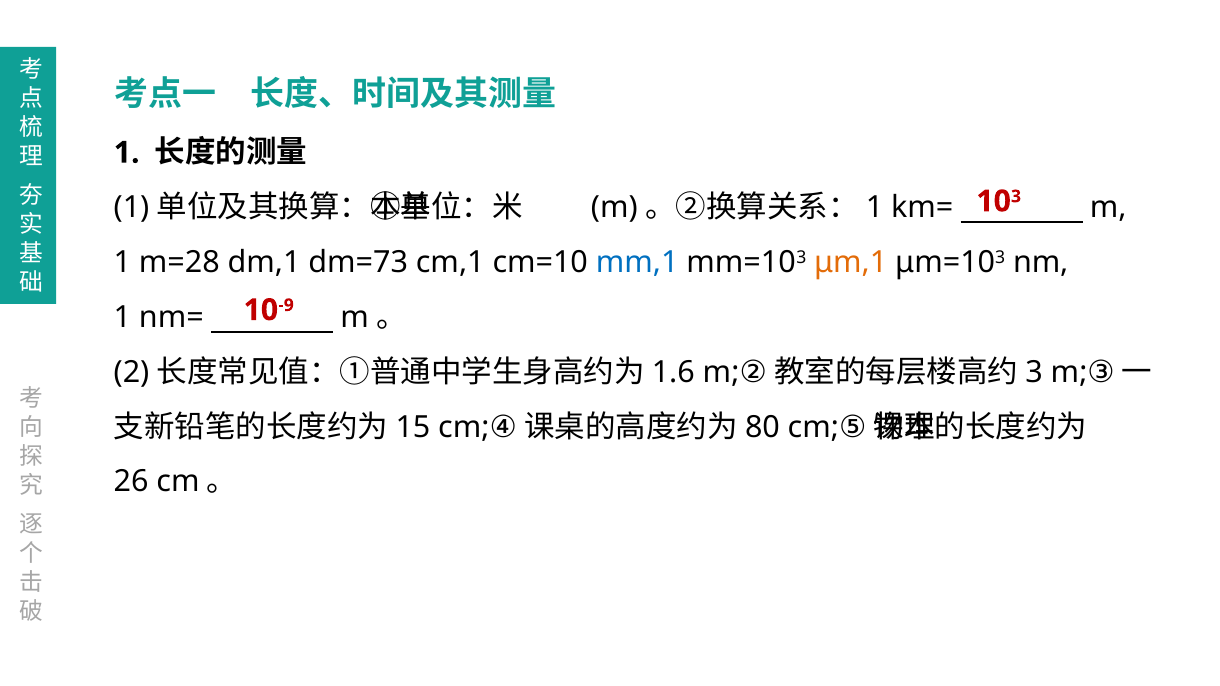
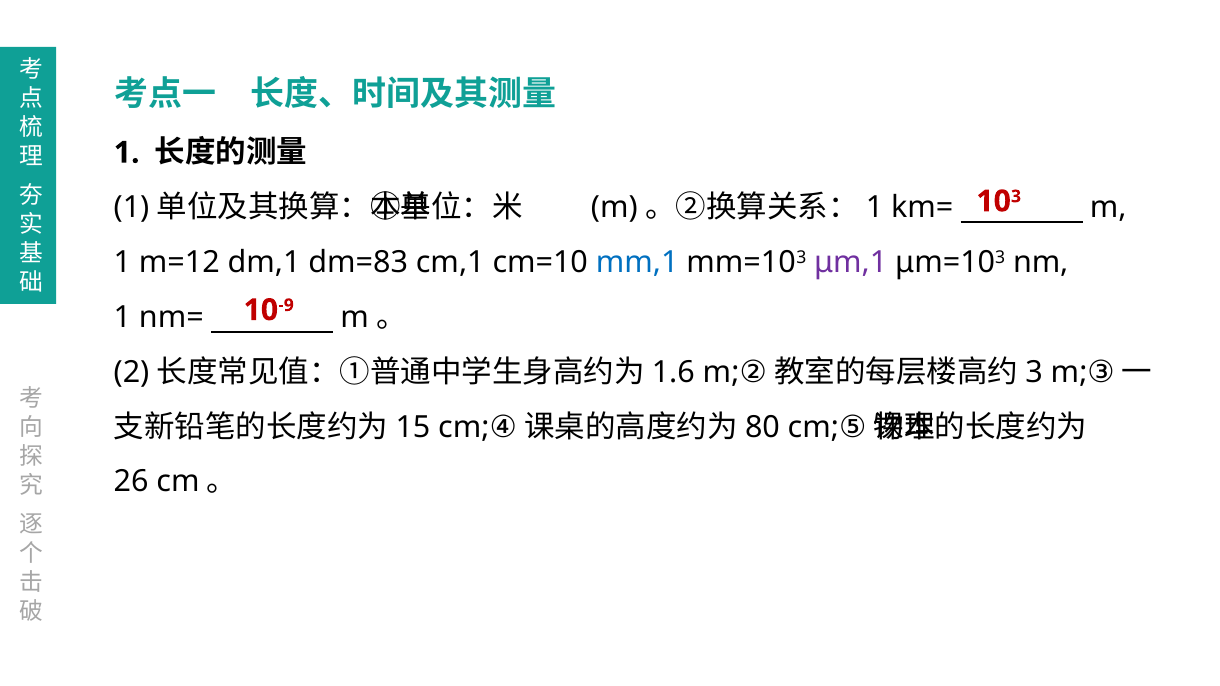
m=28: m=28 -> m=12 (179, 263)
dm=73: dm=73 -> dm=83 (358, 263)
μm,1 colour: orange -> purple (851, 263)
